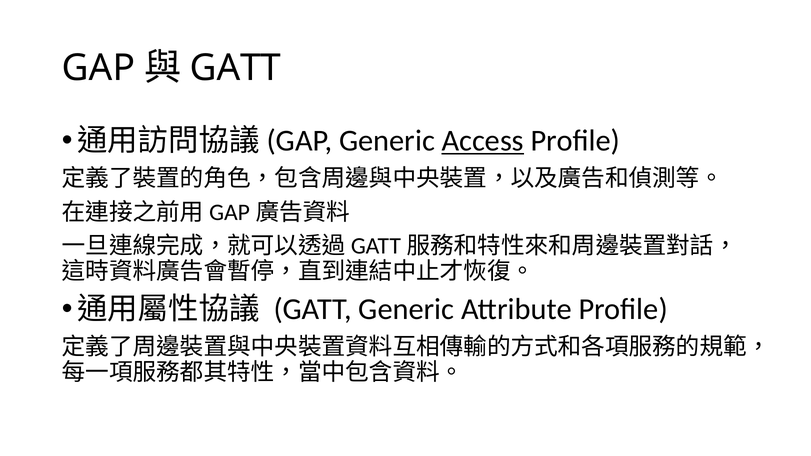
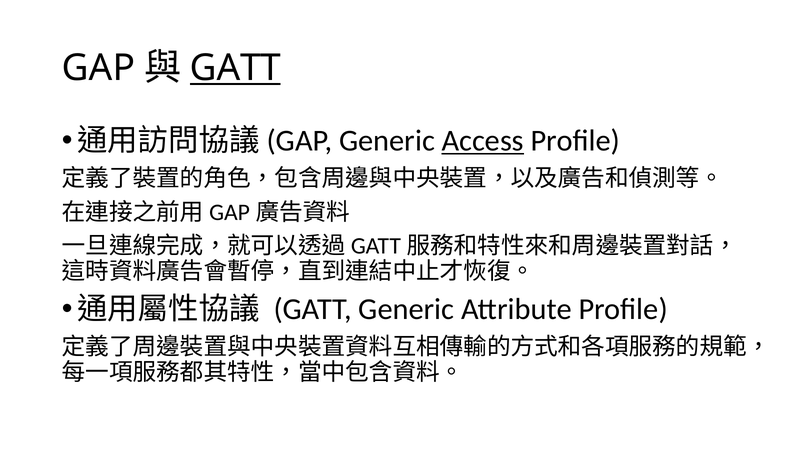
GATT underline: none -> present (235, 68)
